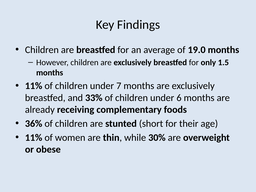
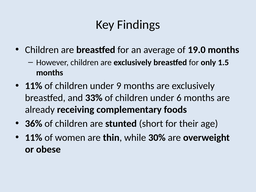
7: 7 -> 9 (119, 86)
